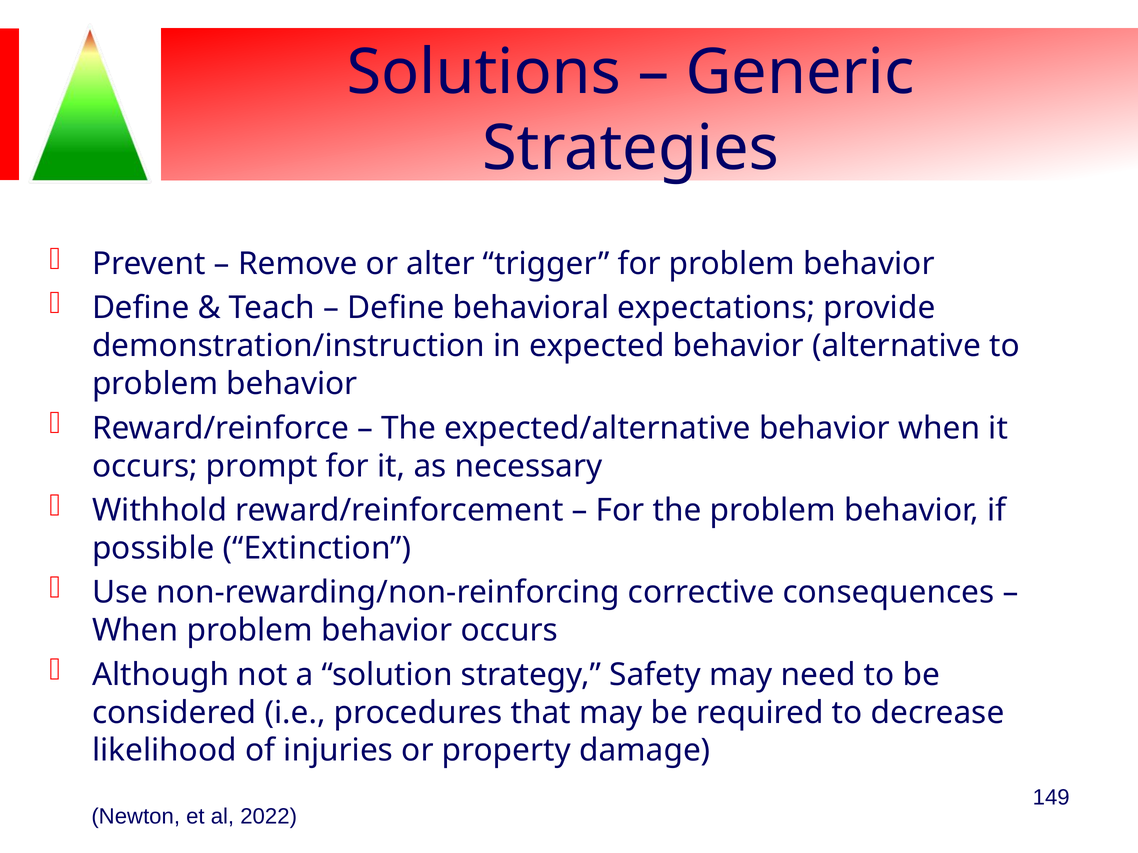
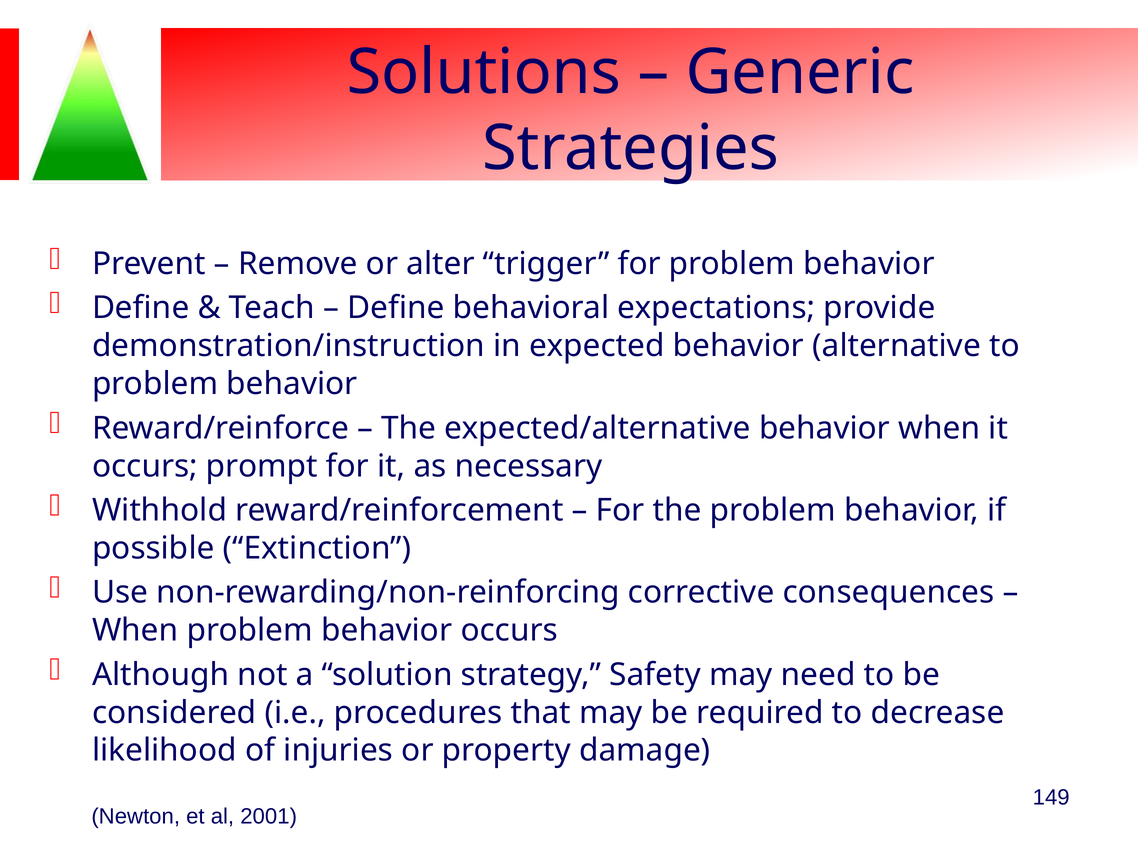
2022: 2022 -> 2001 (269, 817)
